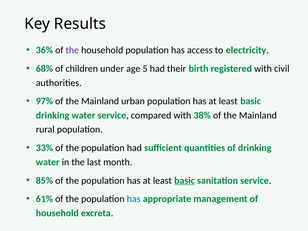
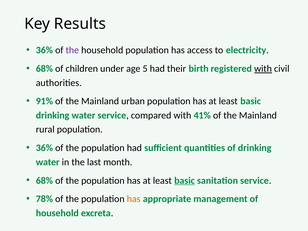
with underline: none -> present (263, 69)
97%: 97% -> 91% (44, 101)
38%: 38% -> 41% (202, 115)
33%: 33% -> 36% (44, 148)
85%: 85% -> 68% (44, 181)
61%: 61% -> 78% (44, 199)
has colour: blue -> orange (134, 199)
